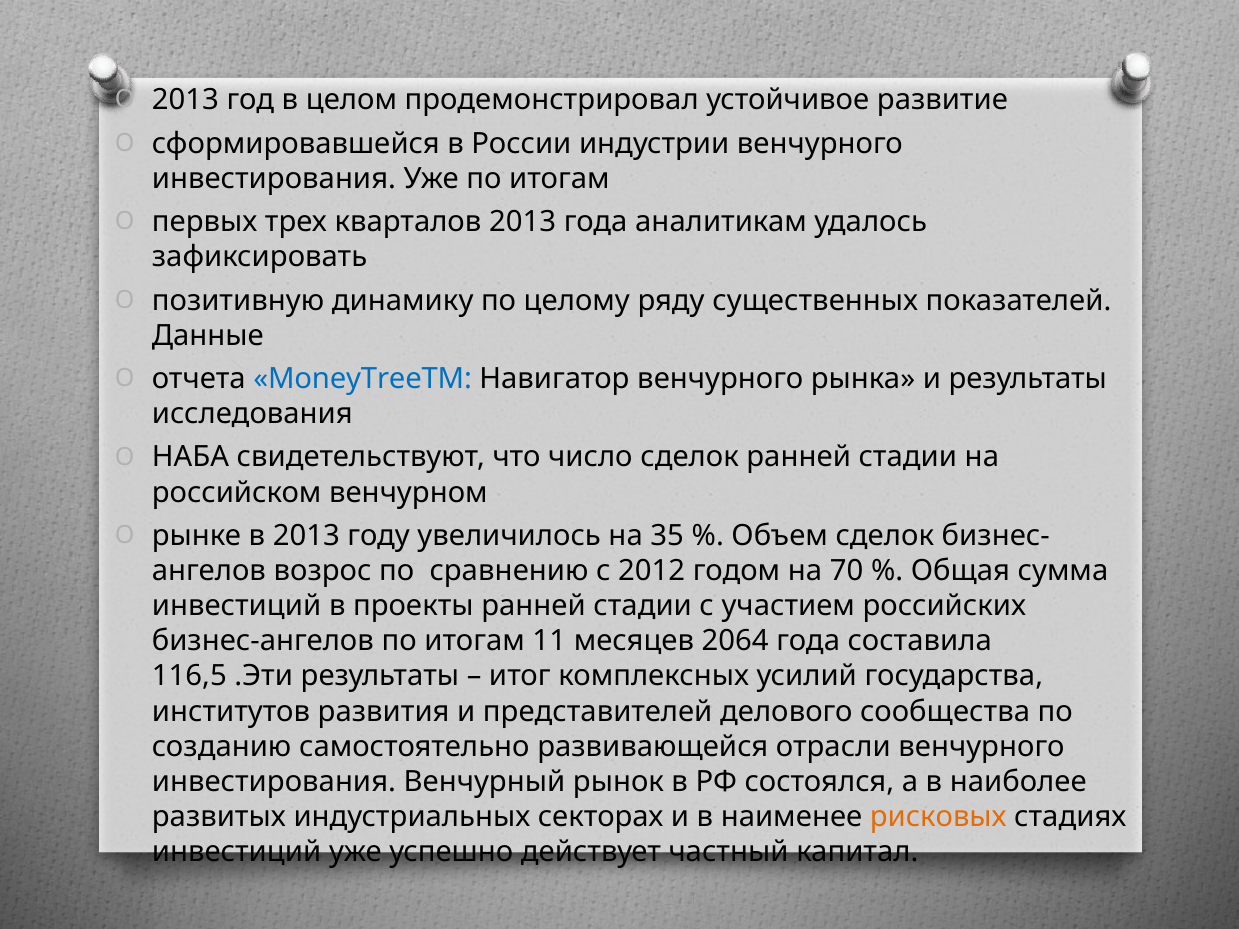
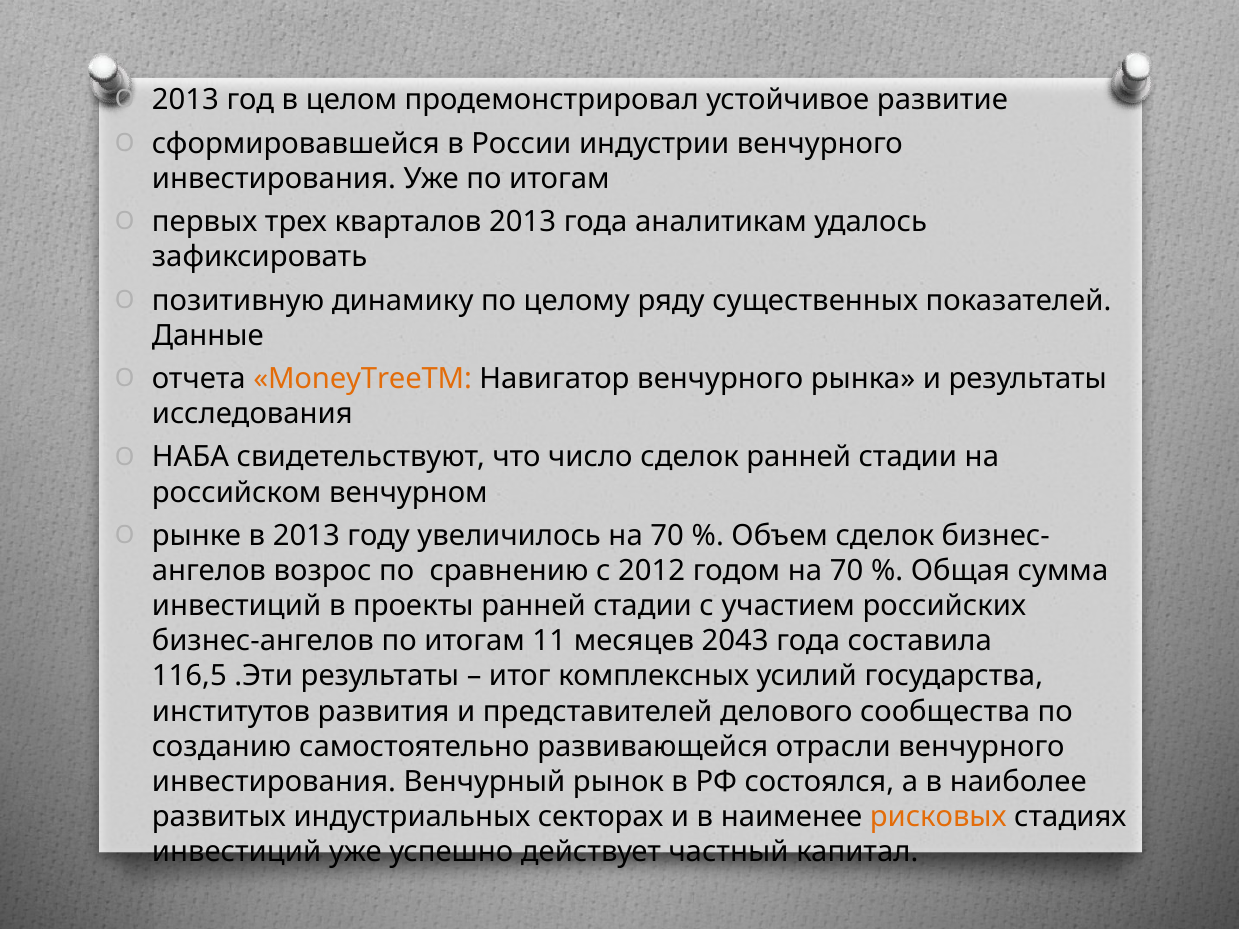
MoneyTreeTM colour: blue -> orange (363, 379)
увеличилось на 35: 35 -> 70 (667, 536)
2064: 2064 -> 2043 (735, 641)
